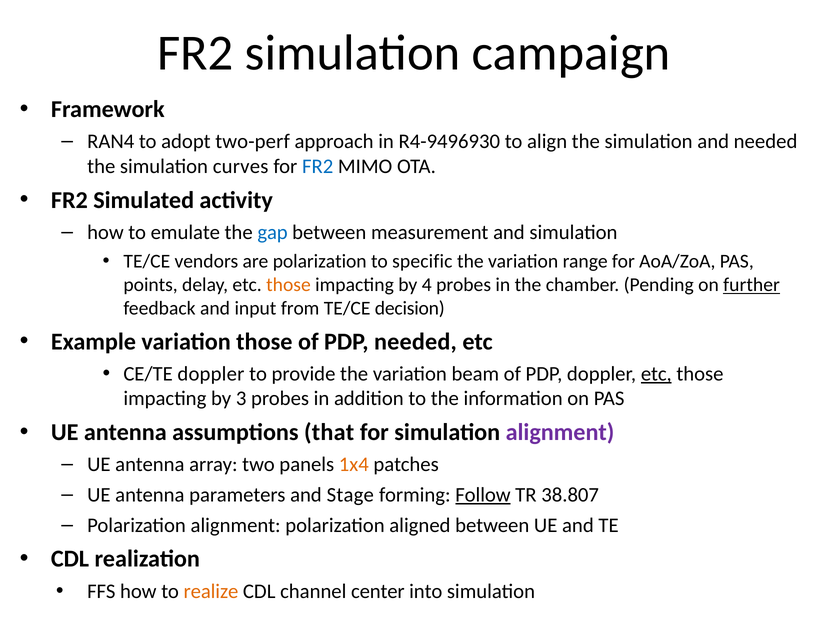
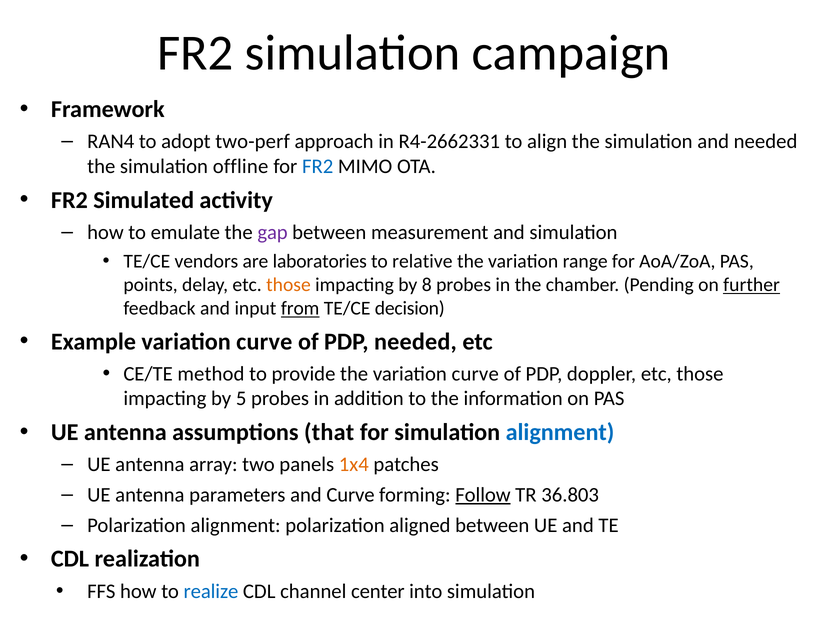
R4-9496930: R4-9496930 -> R4-2662331 (449, 141)
curves: curves -> offline (241, 166)
gap colour: blue -> purple (273, 232)
are polarization: polarization -> laboratories (320, 261)
specific: specific -> relative (422, 261)
4: 4 -> 8 (427, 285)
from underline: none -> present (300, 308)
Example variation those: those -> curve (264, 341)
CE/TE doppler: doppler -> method (211, 374)
the variation beam: beam -> curve (475, 374)
etc underline: present -> none (656, 374)
3: 3 -> 5 (241, 398)
alignment colour: purple -> blue (560, 432)
and Stage: Stage -> Curve (350, 495)
38.807: 38.807 -> 36.803 (570, 495)
realize colour: orange -> blue (211, 591)
